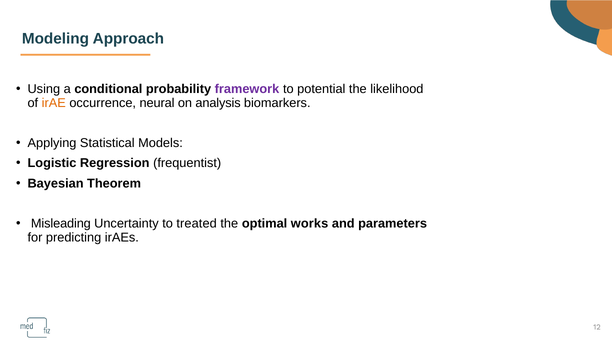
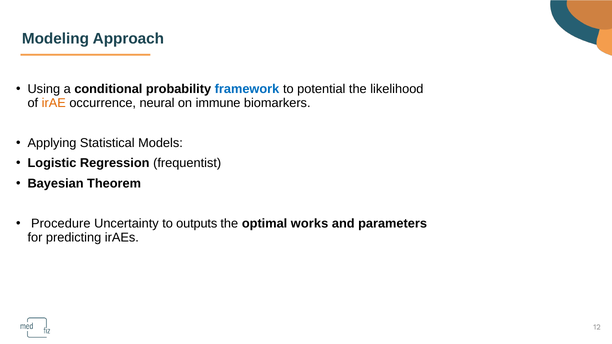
framework colour: purple -> blue (247, 89)
analysis: analysis -> immune (218, 103)
Misleading: Misleading -> Procedure (61, 224)
treated: treated -> outputs (197, 224)
